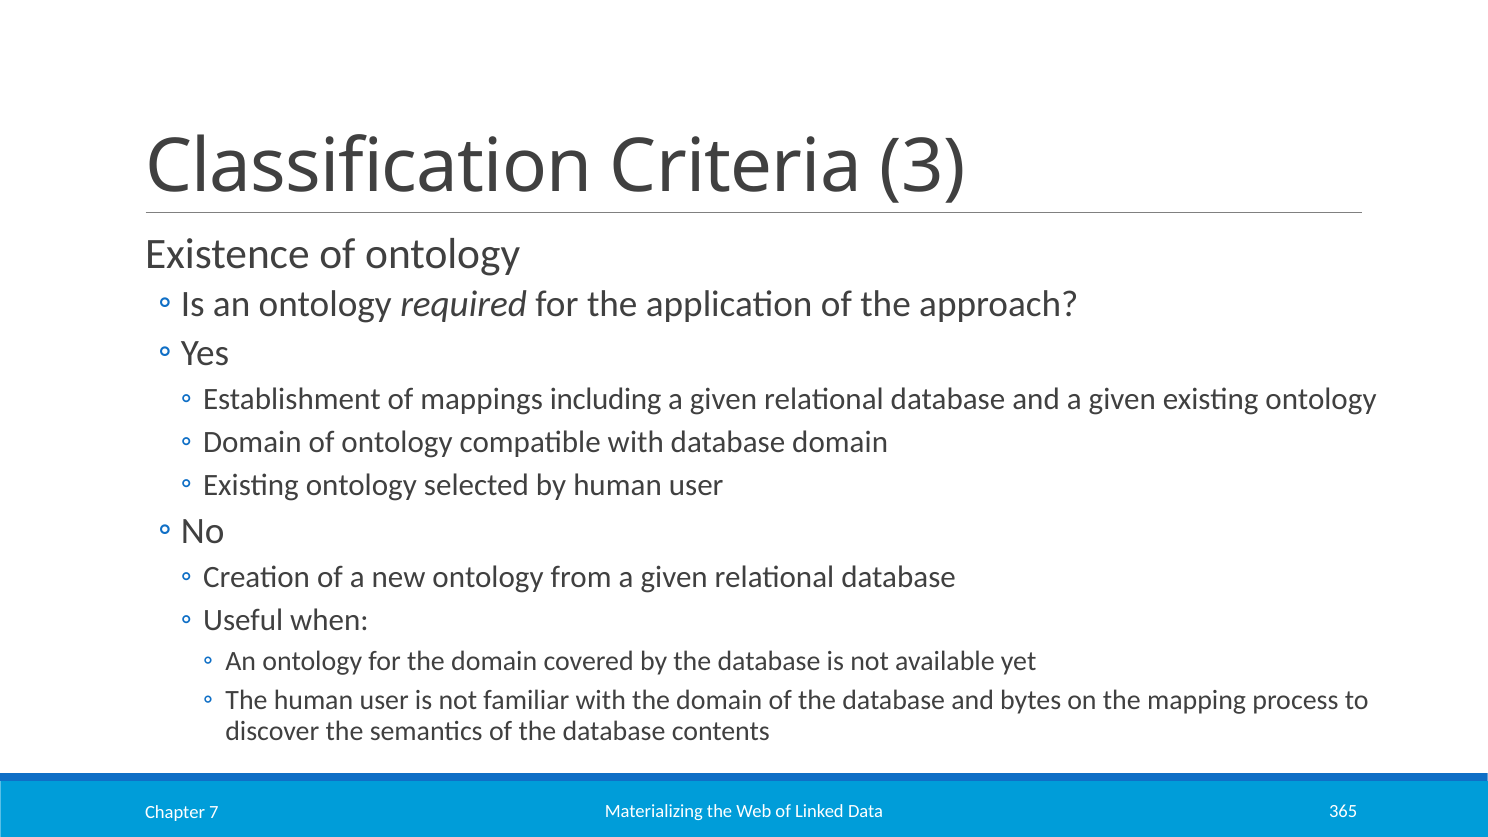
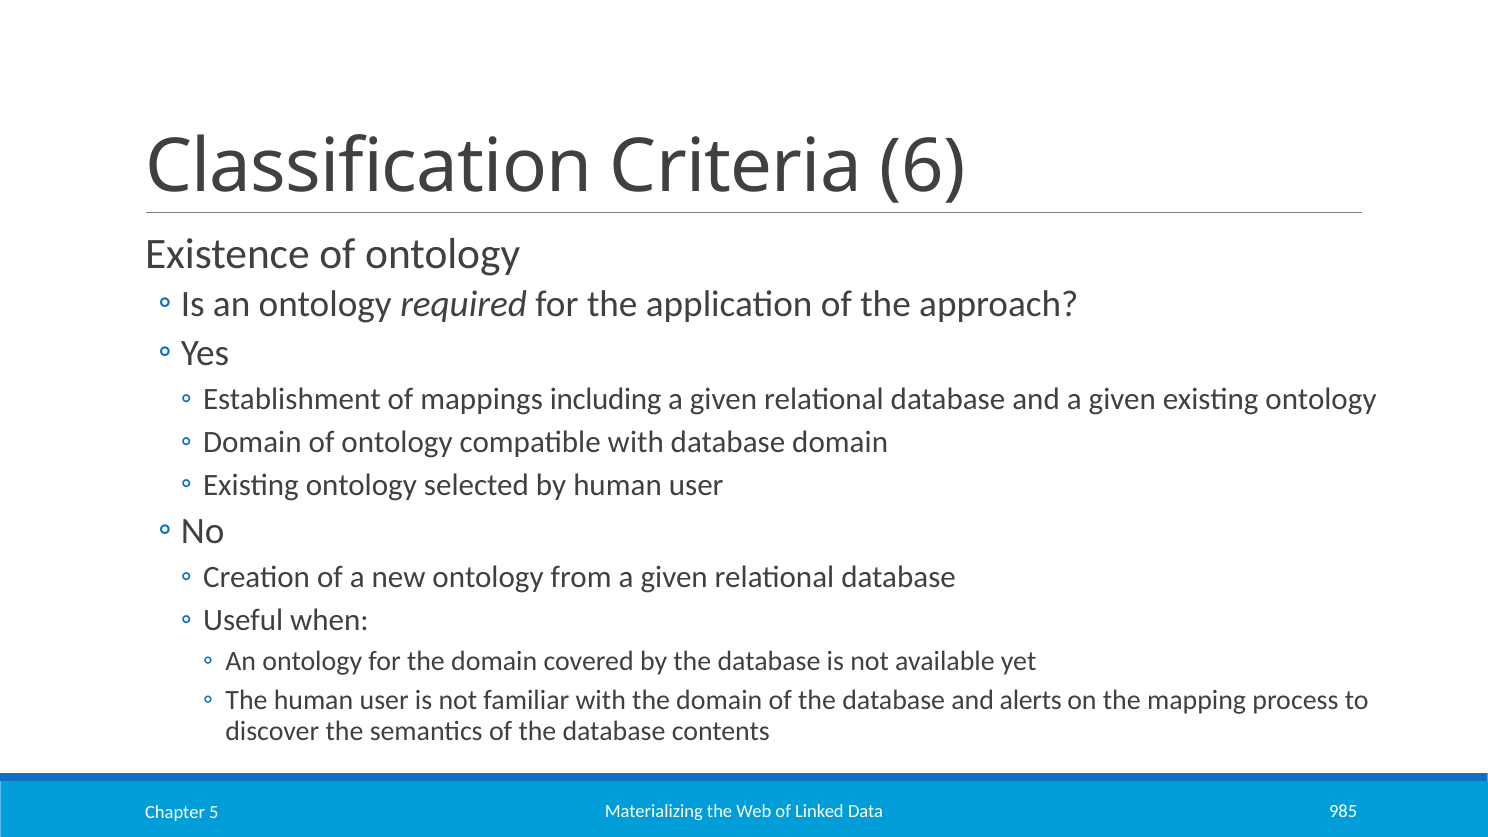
3: 3 -> 6 (923, 167)
bytes: bytes -> alerts (1031, 701)
365: 365 -> 985 (1343, 812)
7: 7 -> 5 (214, 812)
